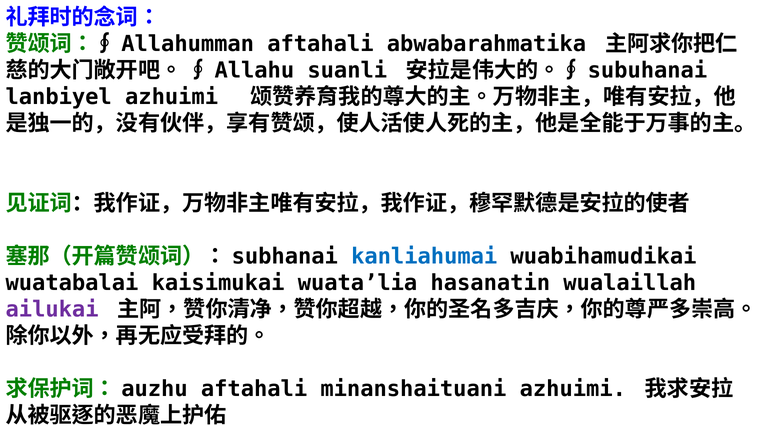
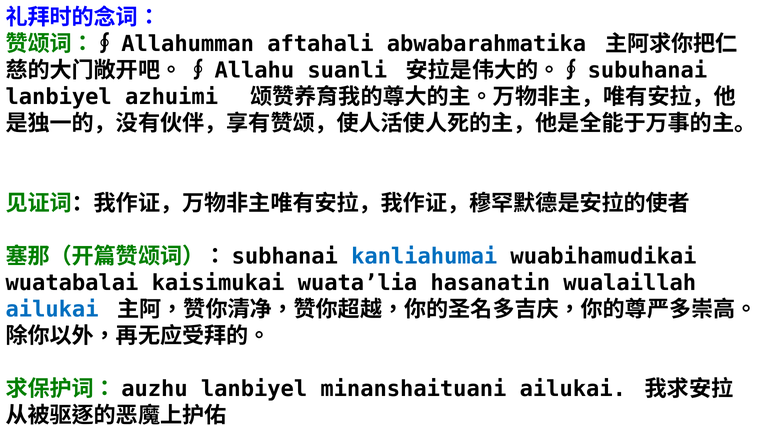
ailukai colour: purple -> blue (52, 310)
aftahali: aftahali -> lanbiyel (254, 389)
minanshaituani azhuimi: azhuimi -> ailukai (573, 389)
